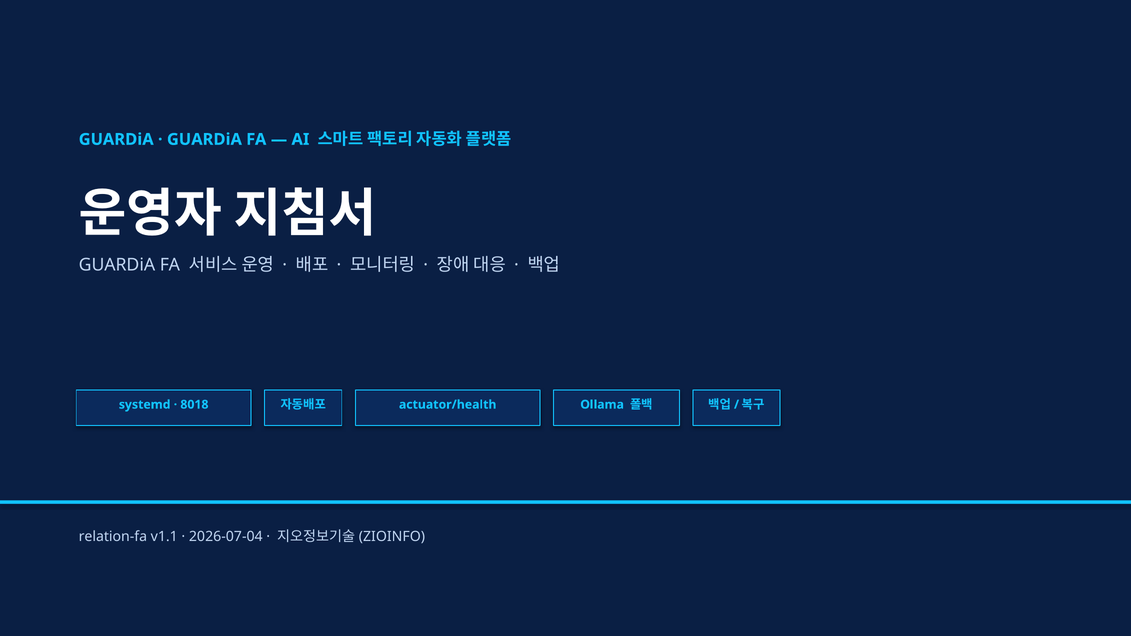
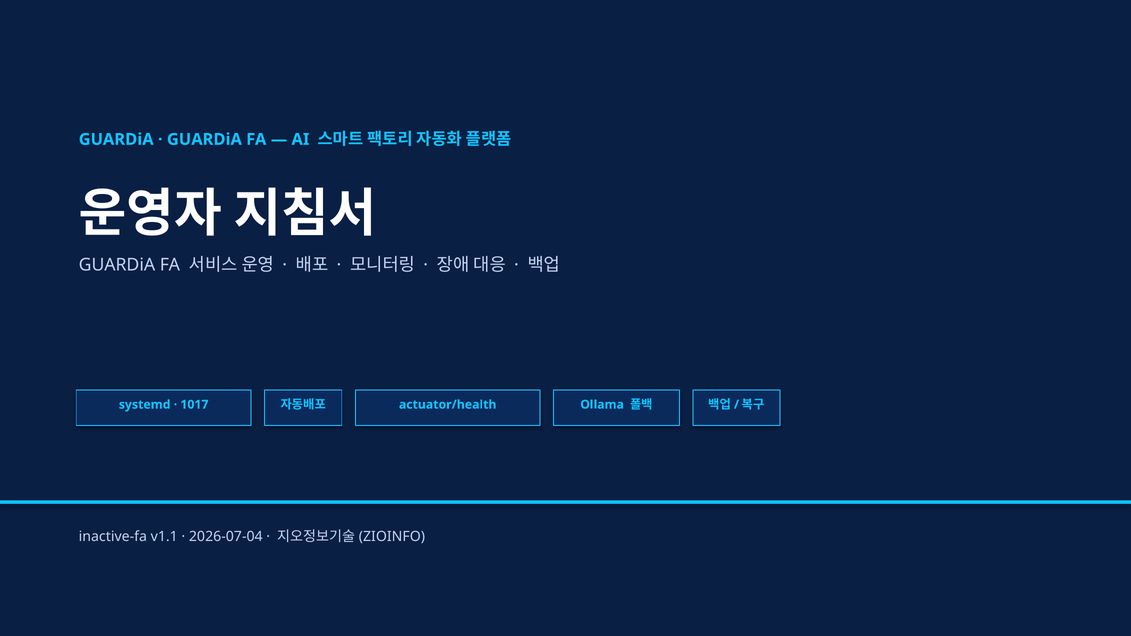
8018: 8018 -> 1017 (194, 405)
relation-fa: relation-fa -> inactive-fa (113, 537)
